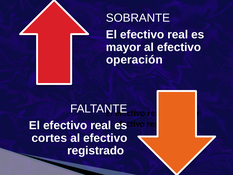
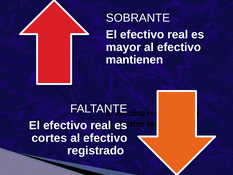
operación: operación -> mantienen (134, 60)
